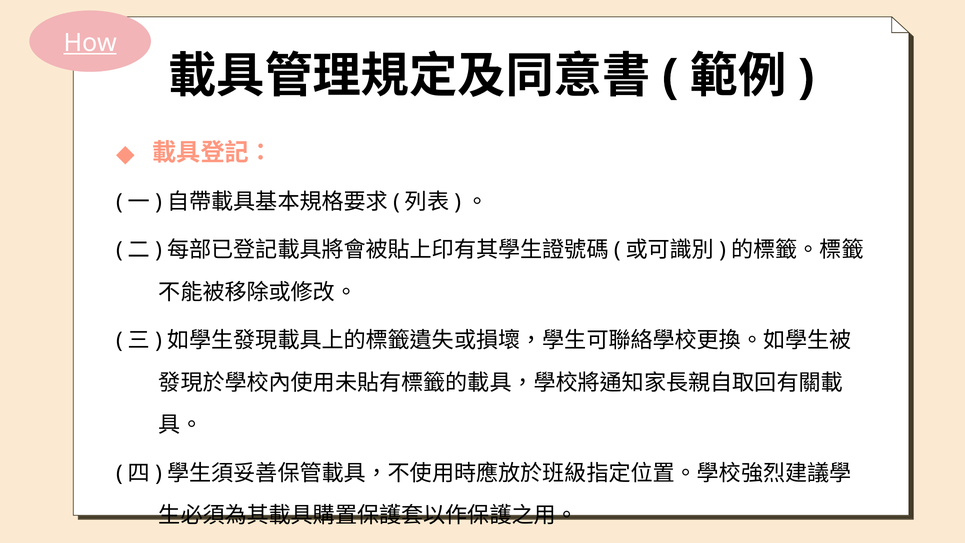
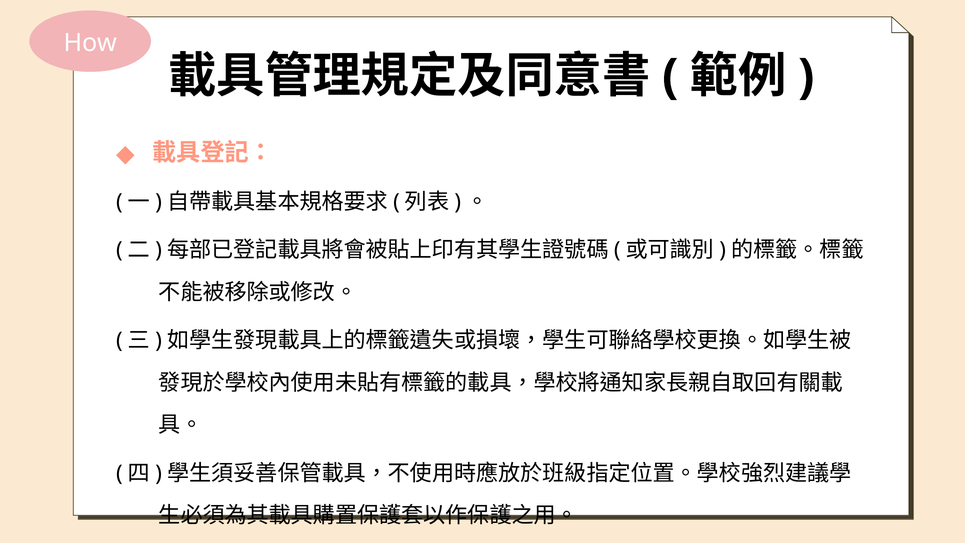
How underline: present -> none (90, 43)
